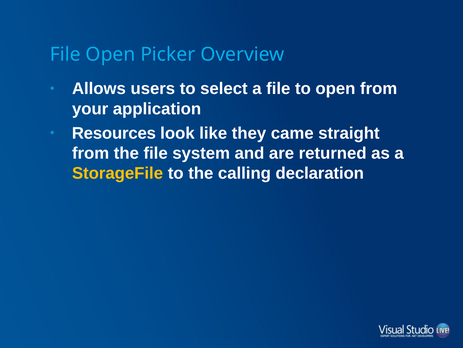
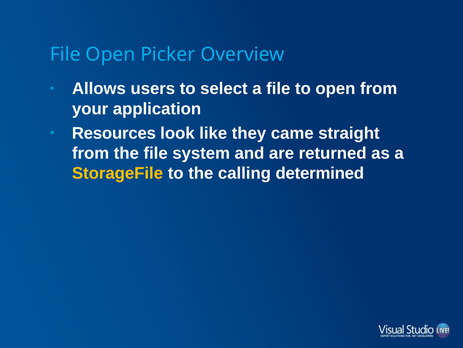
declaration: declaration -> determined (320, 173)
